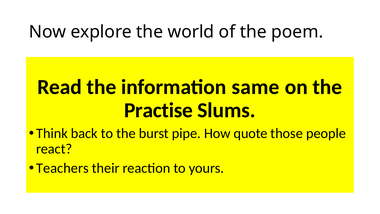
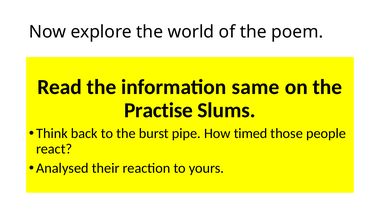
quote: quote -> timed (251, 133)
Teachers: Teachers -> Analysed (62, 168)
